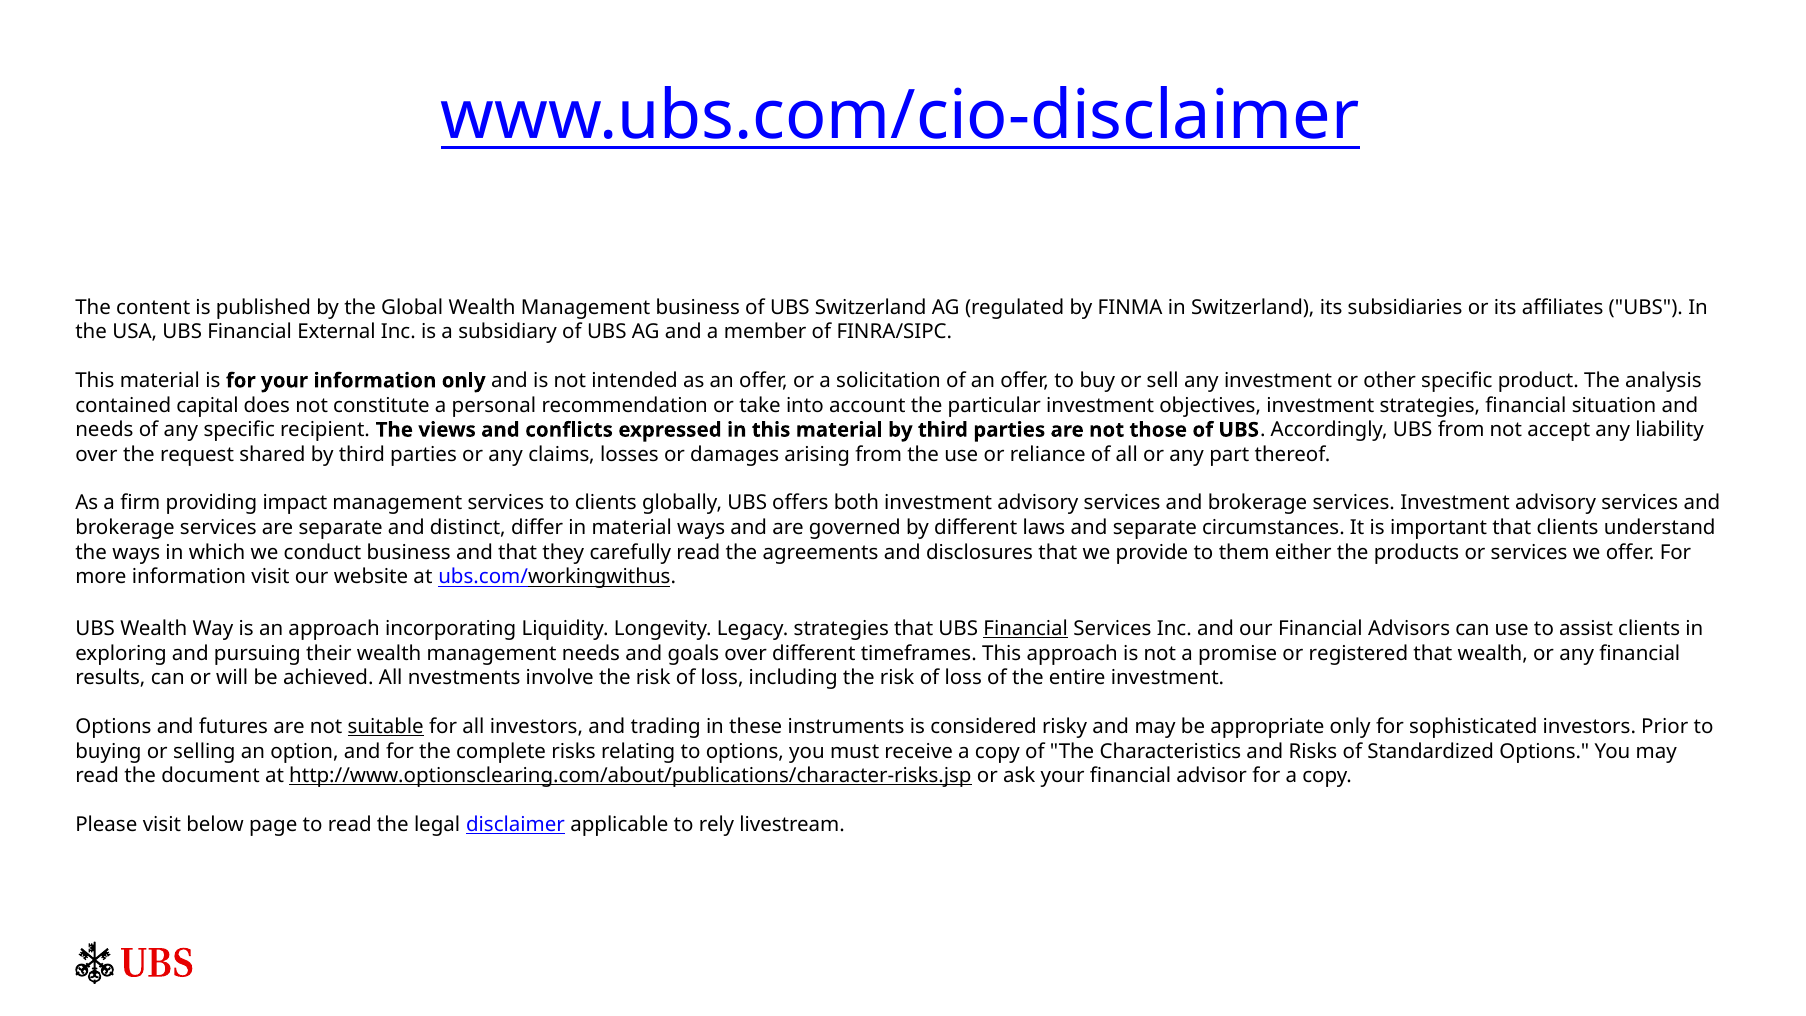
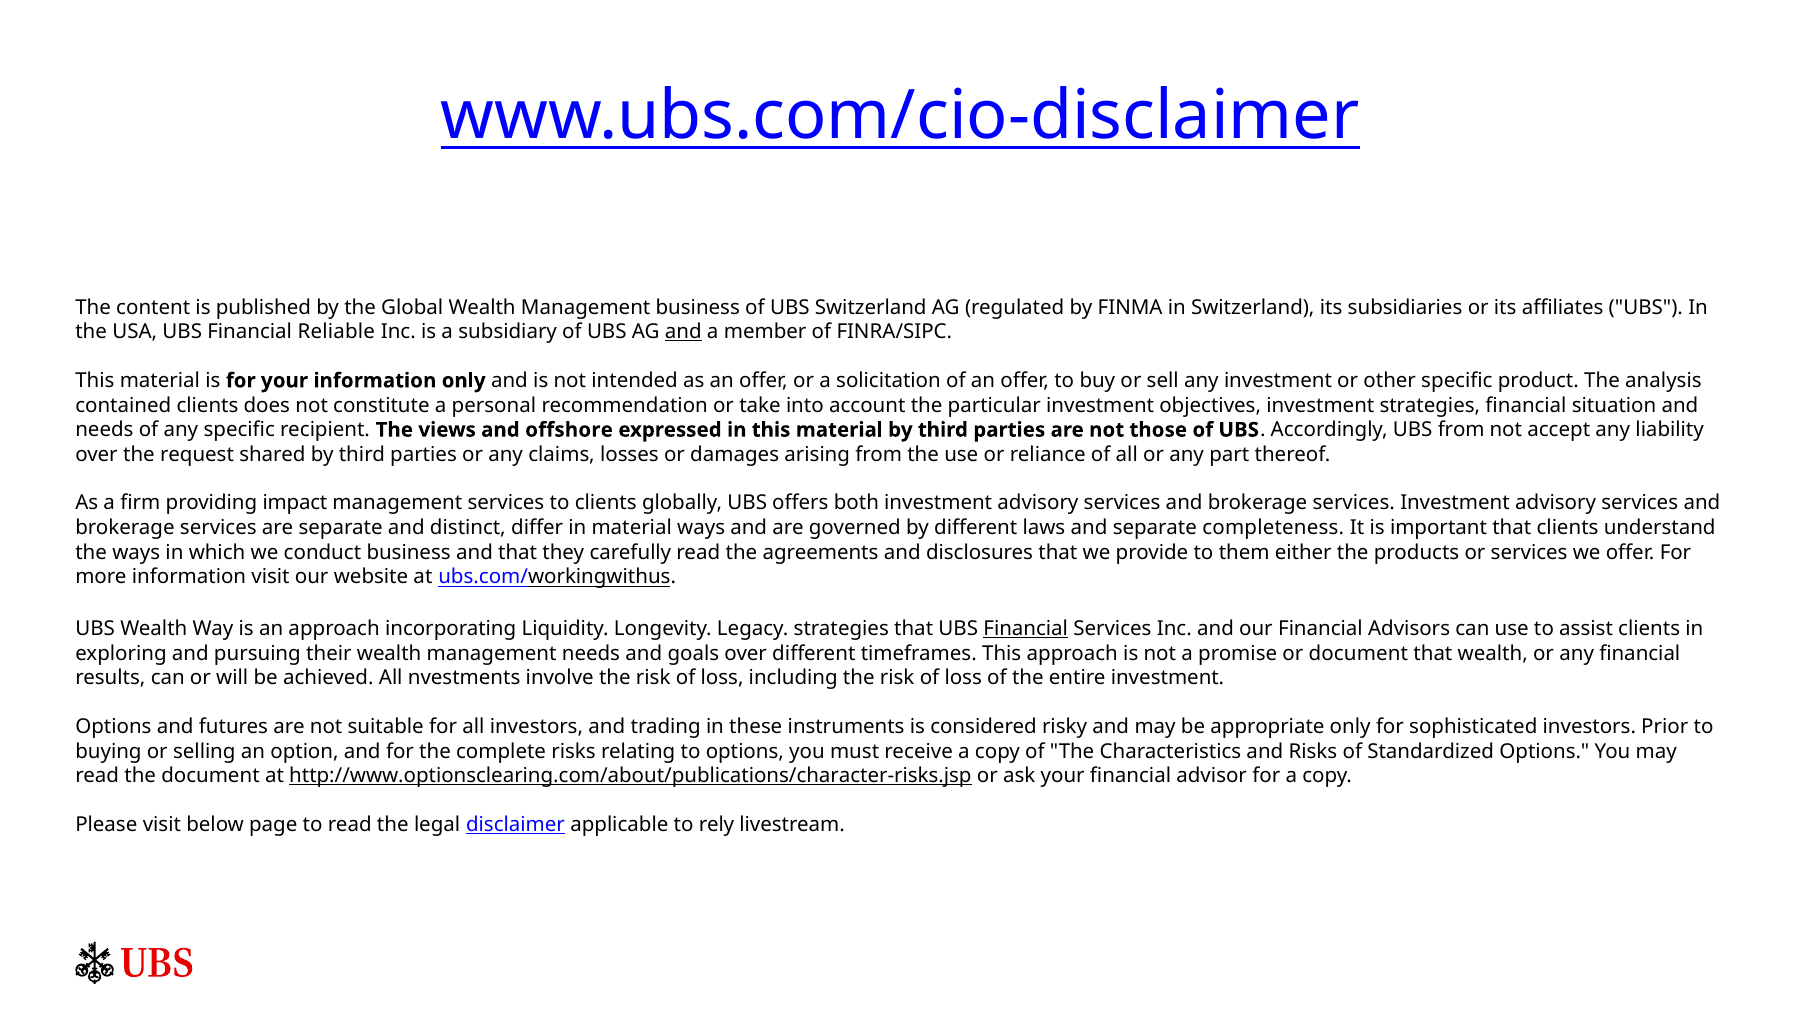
External: External -> Reliable (336, 332)
and underline: none -> present (683, 332)
contained capital: capital -> clients (208, 405)
conflicts: conflicts -> offshore (569, 430)
circumstances: circumstances -> completeness (1273, 528)
or registered: registered -> document (1358, 654)
suitable underline: present -> none (386, 727)
